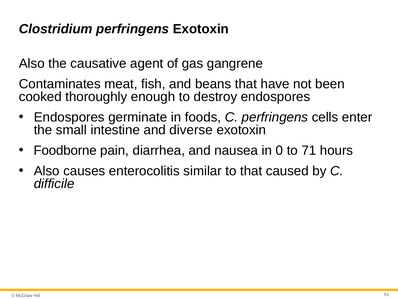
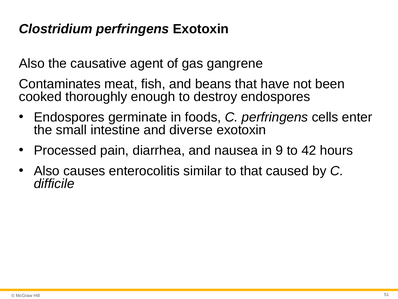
Foodborne: Foodborne -> Processed (65, 150)
0: 0 -> 9 (279, 150)
71: 71 -> 42 (309, 150)
